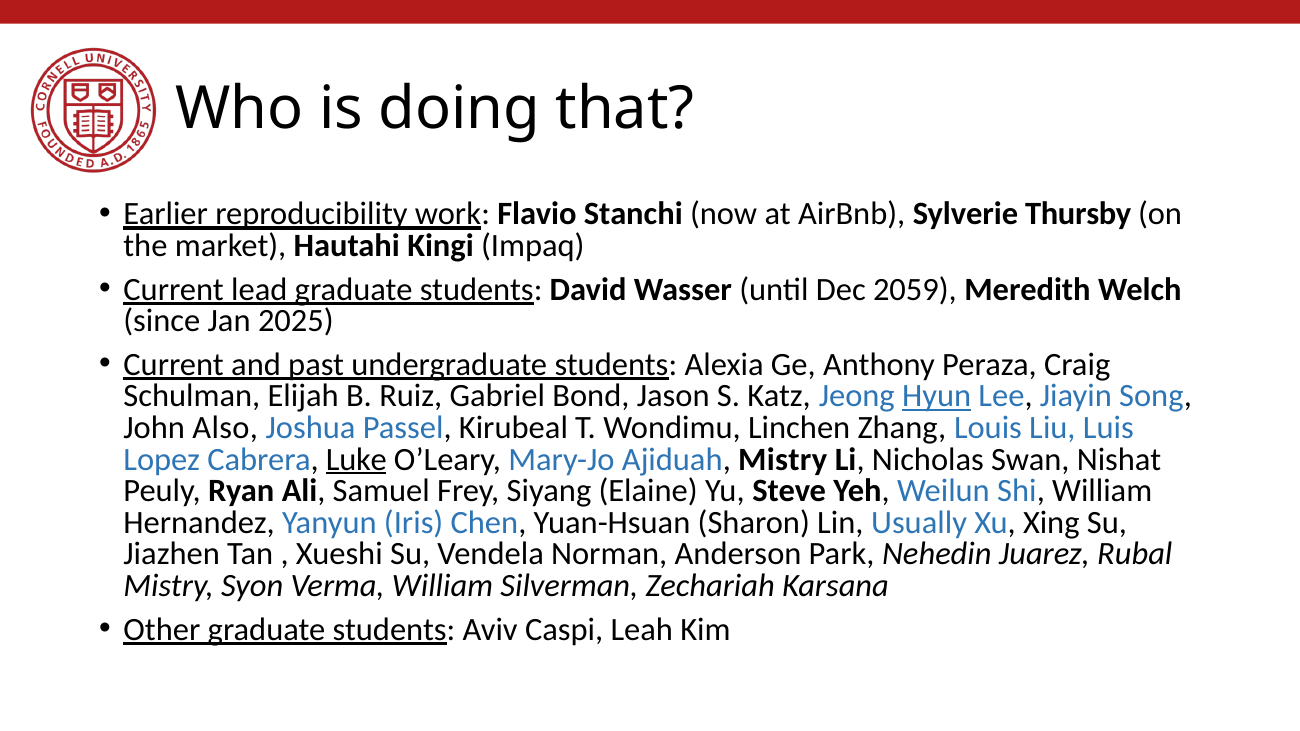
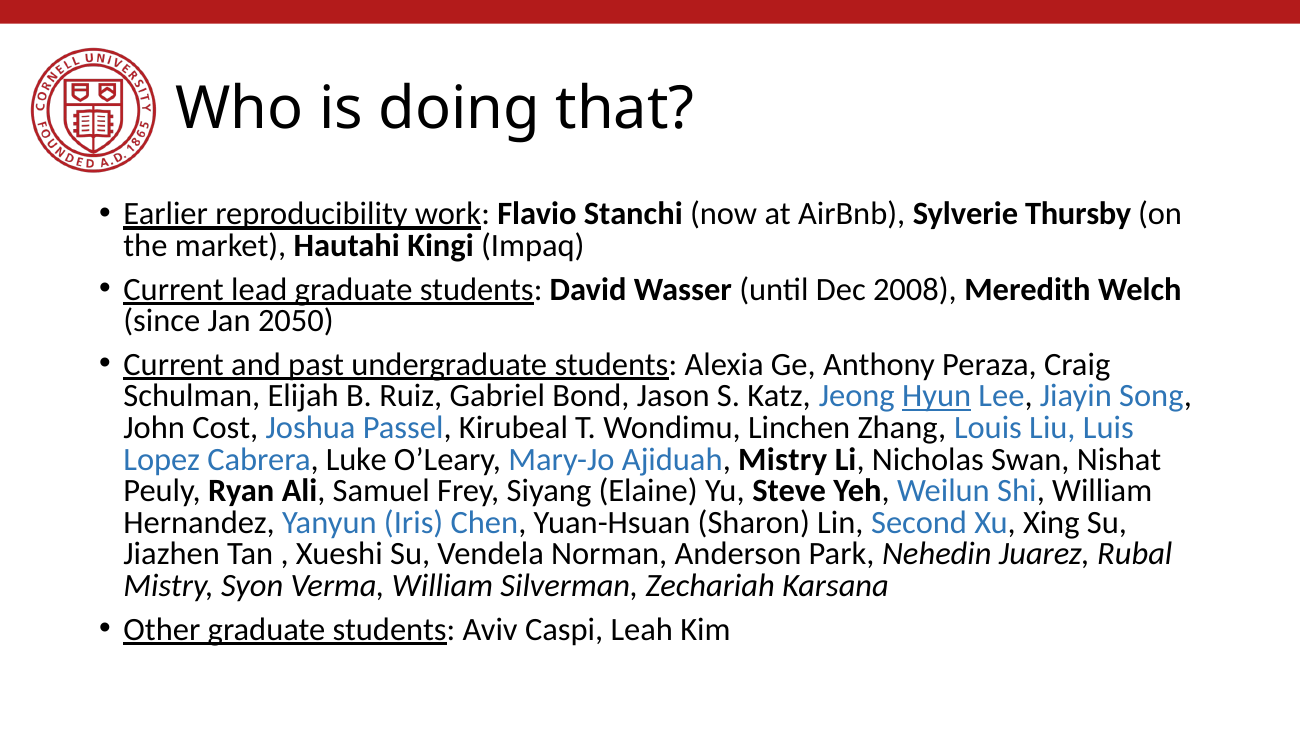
2059: 2059 -> 2008 (915, 289)
2025: 2025 -> 2050 (296, 321)
Also: Also -> Cost (225, 428)
Luke underline: present -> none (356, 460)
Usually: Usually -> Second (919, 523)
